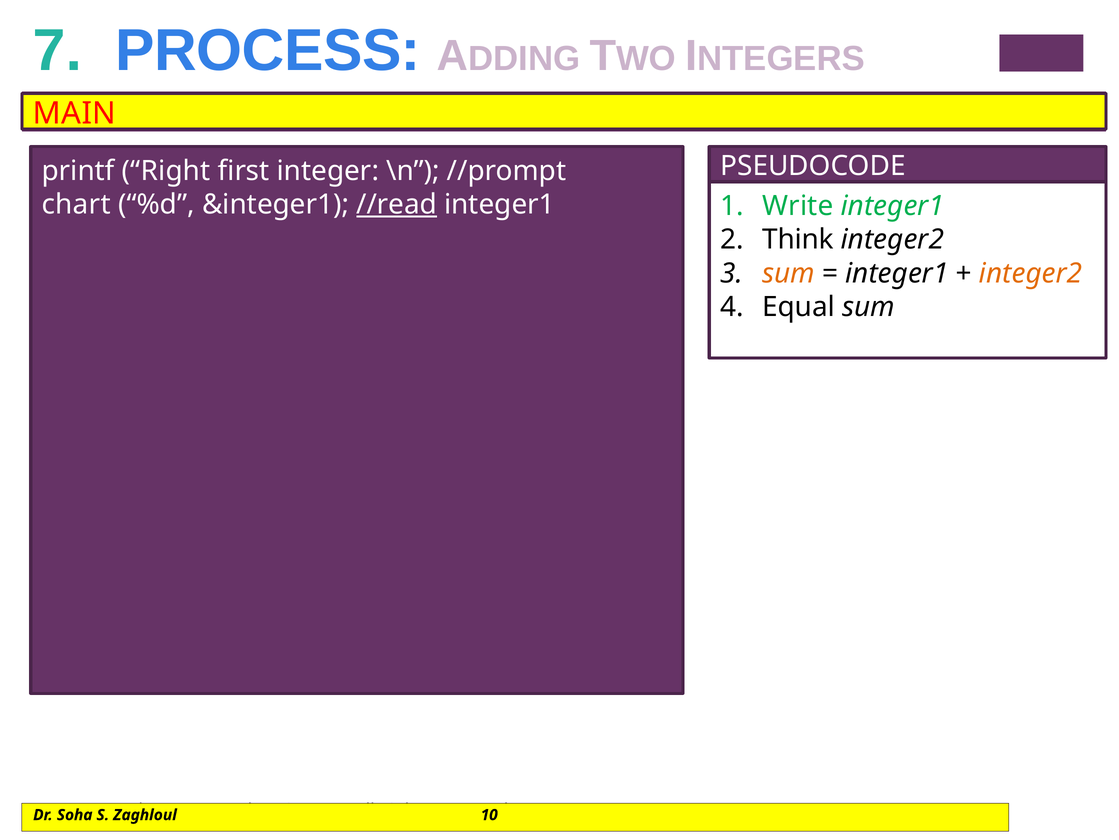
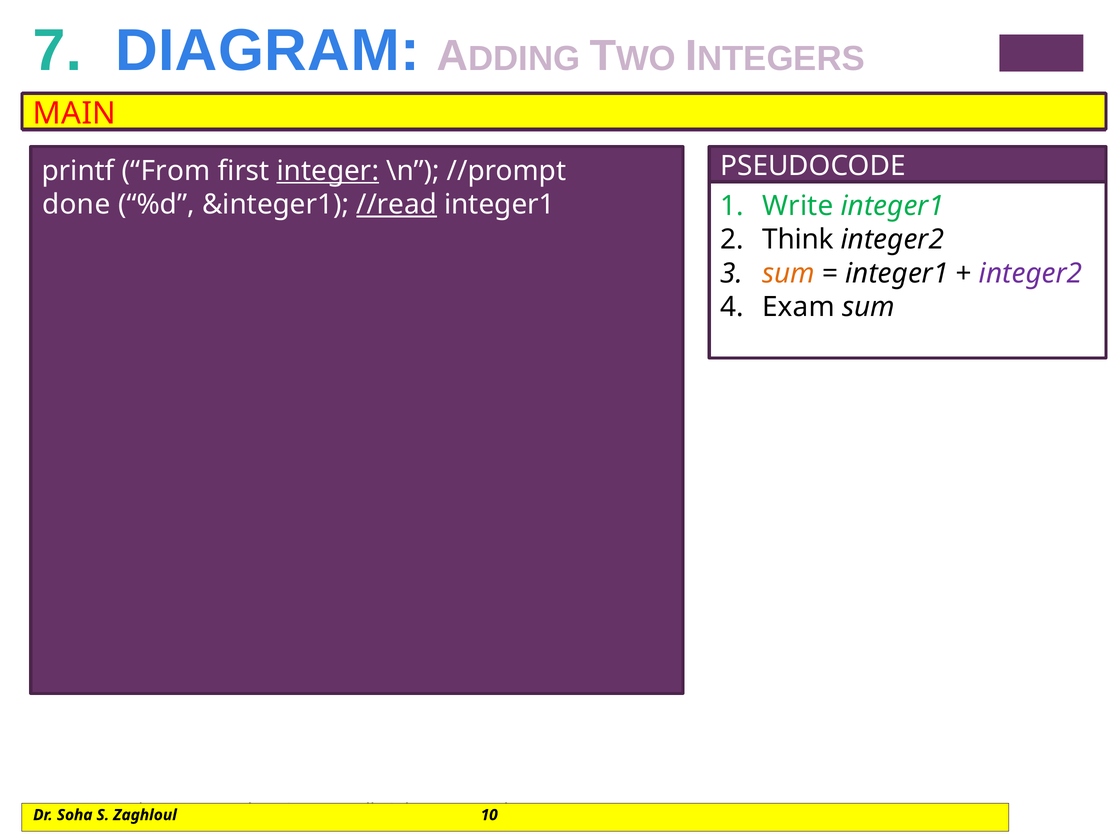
PROCESS: PROCESS -> DIAGRAM (267, 51)
Right: Right -> From (166, 171)
integer underline: none -> present (328, 171)
chart: chart -> done (76, 204)
integer2 colour: orange -> purple (1031, 273)
Equal: Equal -> Exam (799, 307)
